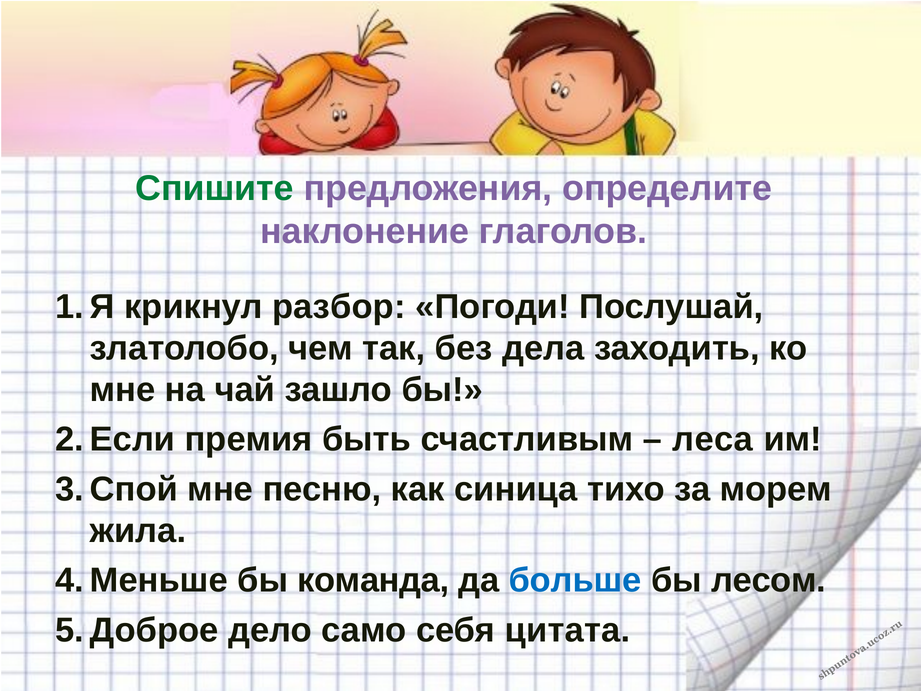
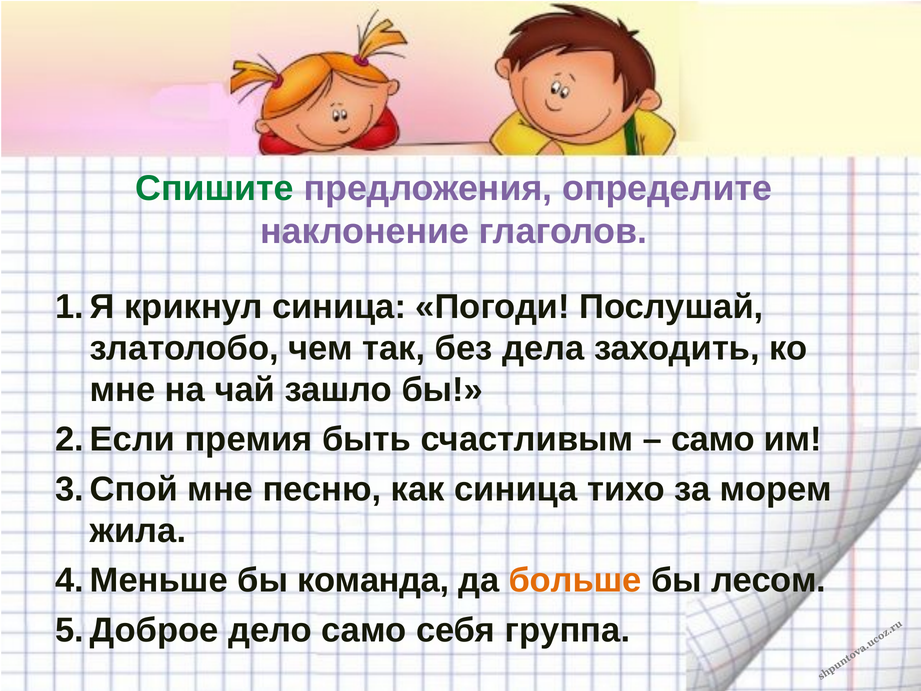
крикнул разбор: разбор -> синица (339, 307)
леса: леса -> само (713, 439)
больше colour: blue -> orange (575, 580)
цитата: цитата -> группа (567, 630)
